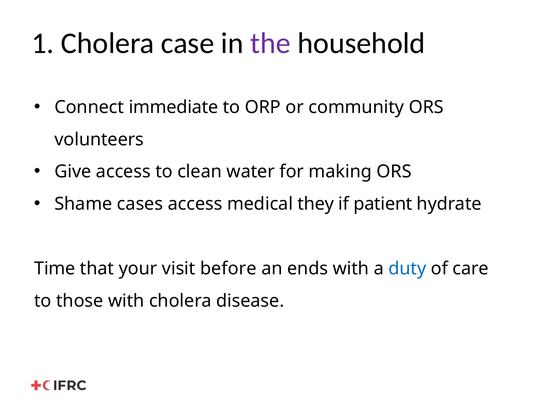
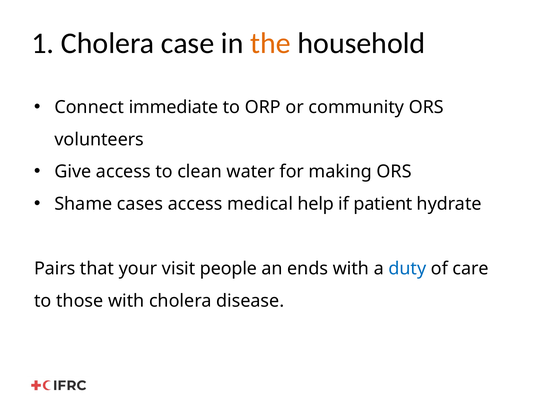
the colour: purple -> orange (271, 43)
they: they -> help (316, 204)
Time: Time -> Pairs (55, 269)
before: before -> people (228, 269)
